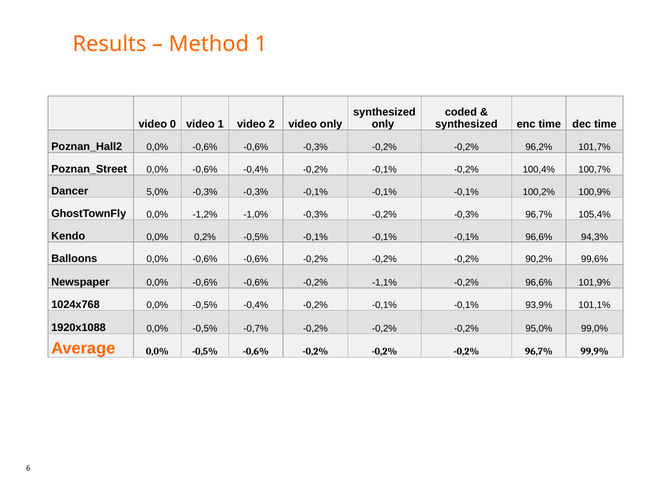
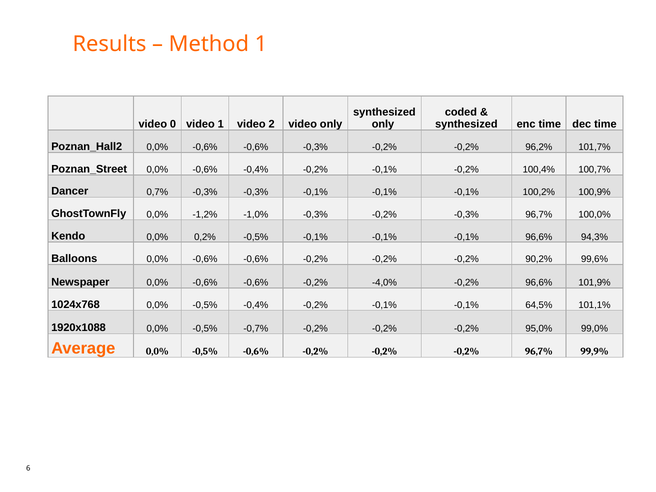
5,0%: 5,0% -> 0,7% (157, 192)
105,4%: 105,4% -> 100,0% (595, 215)
-1,1%: -1,1% -> -4,0% (384, 283)
93,9%: 93,9% -> 64,5% (539, 305)
